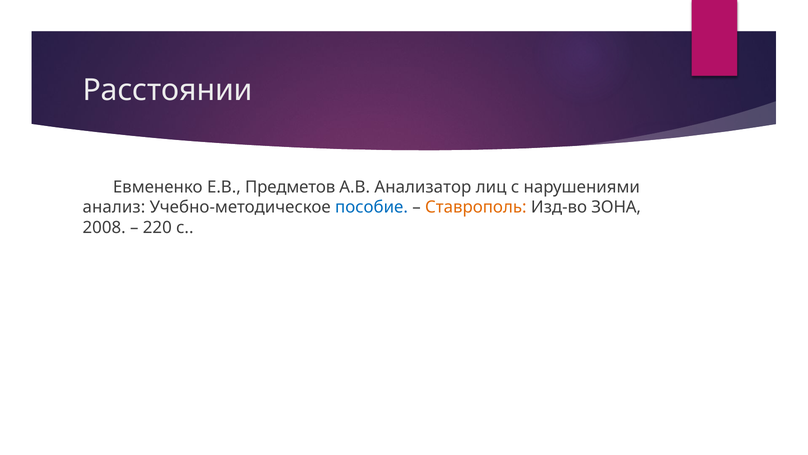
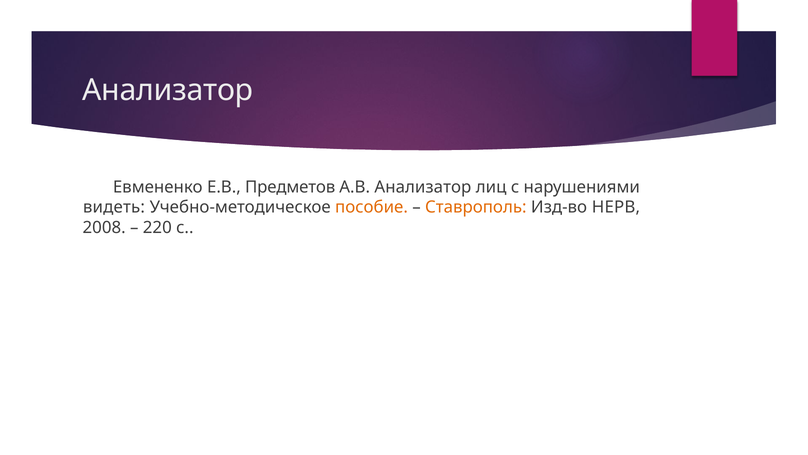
Расстоянии: Расстоянии -> Анализатор (168, 90)
анализ: анализ -> видеть (114, 207)
пособие colour: blue -> orange (372, 207)
ЗОНА: ЗОНА -> НЕРВ (616, 207)
